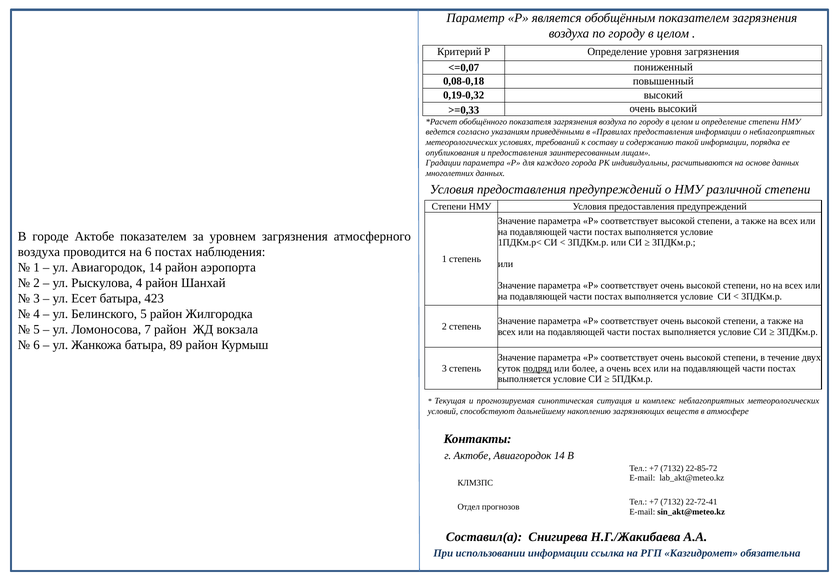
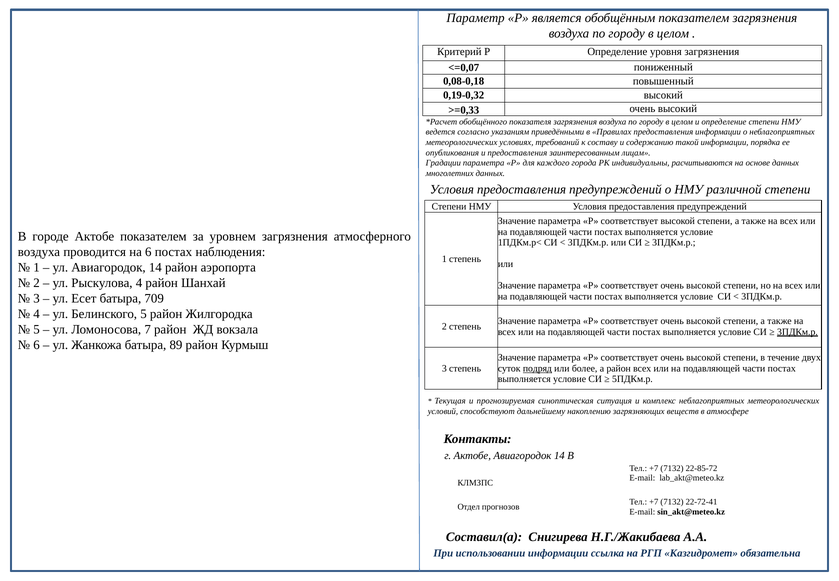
423: 423 -> 709 (154, 298)
3ПДКм.р underline: none -> present (797, 332)
а очень: очень -> район (619, 368)
